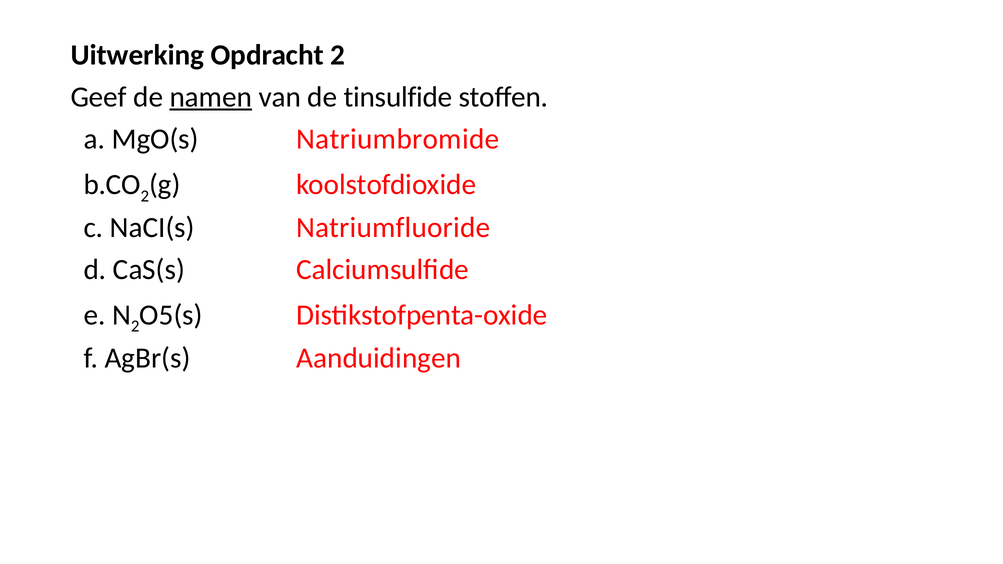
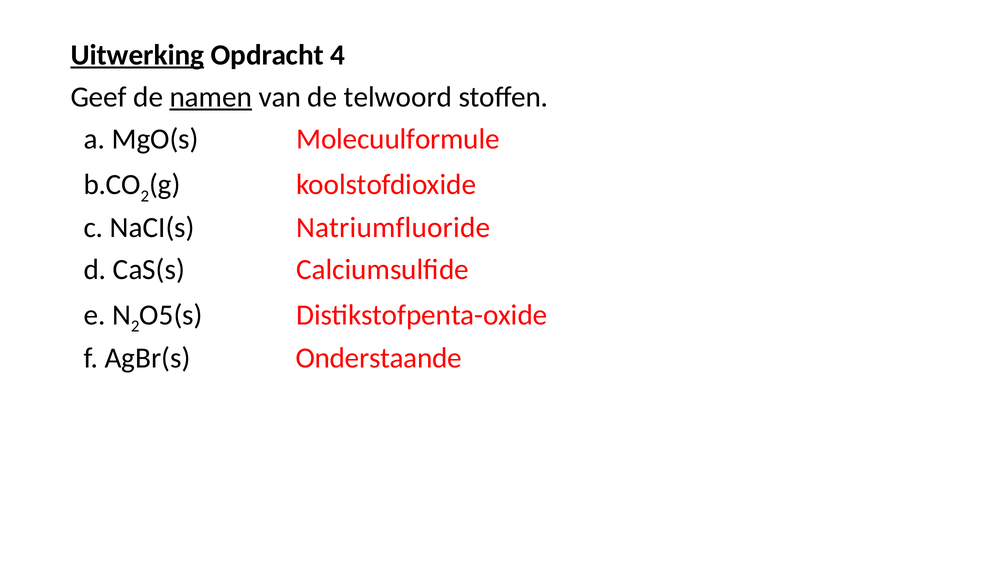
Uitwerking underline: none -> present (137, 55)
Opdracht 2: 2 -> 4 (338, 55)
tinsulfide: tinsulfide -> telwoord (398, 97)
Natriumbromide: Natriumbromide -> Molecuulformule (398, 139)
Aanduidingen: Aanduidingen -> Onderstaande (379, 358)
